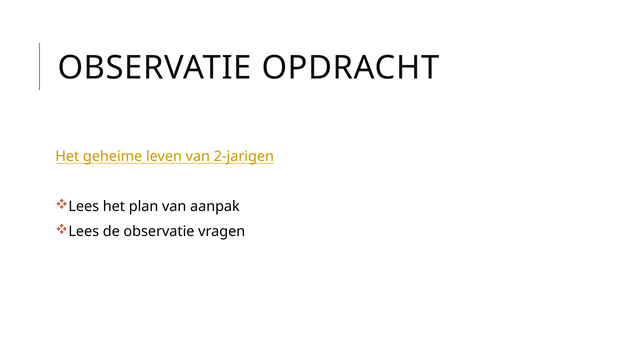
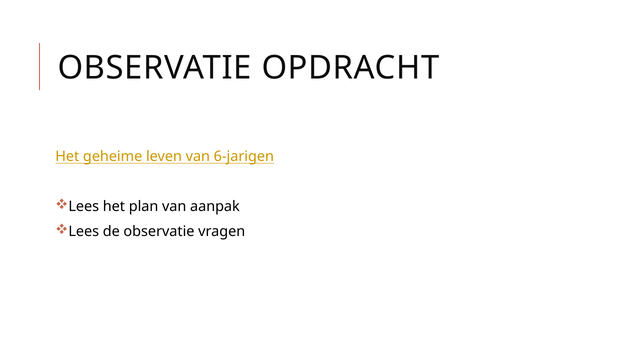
2-jarigen: 2-jarigen -> 6-jarigen (244, 156)
